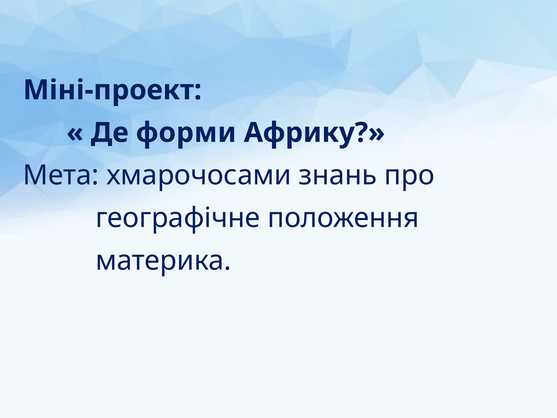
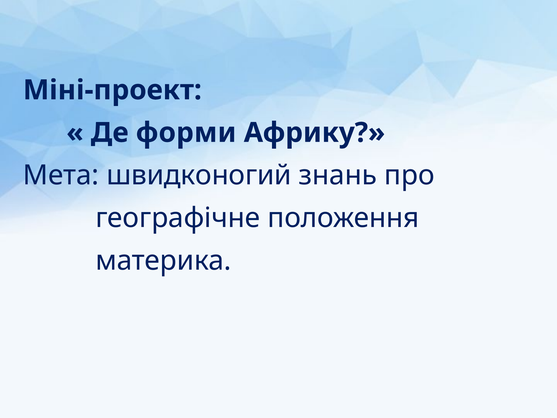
хмарочосами: хмарочосами -> швидконогий (199, 175)
